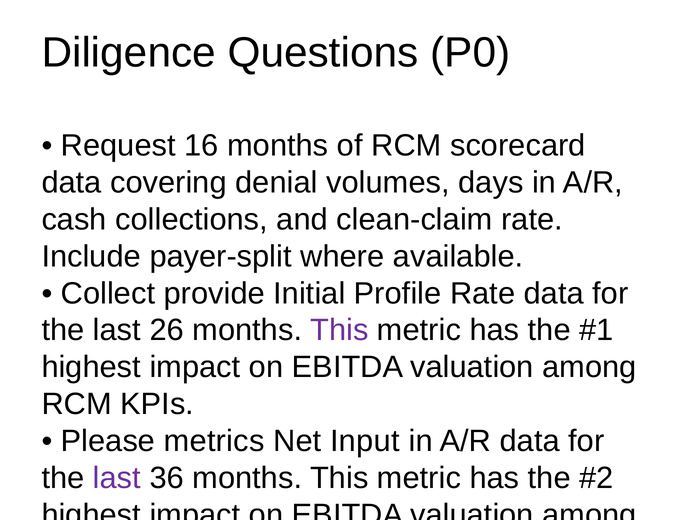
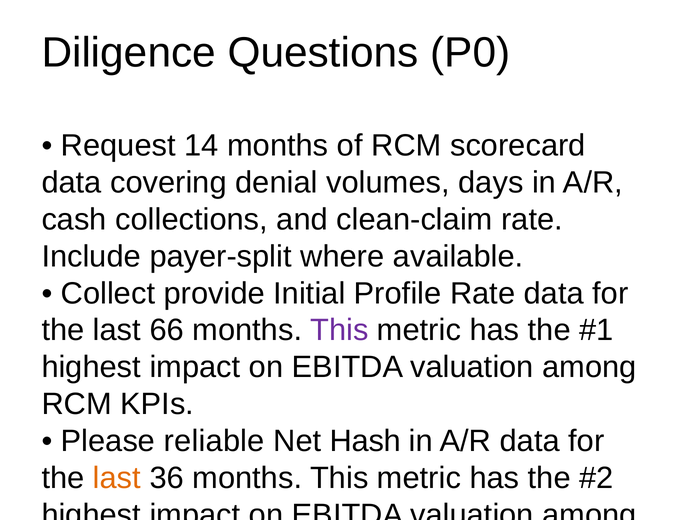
16: 16 -> 14 (201, 146)
26: 26 -> 66 (167, 331)
metrics: metrics -> reliable (214, 442)
Input: Input -> Hash (365, 442)
last colour: purple -> orange (117, 479)
